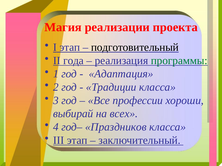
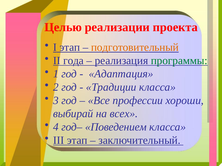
Магия: Магия -> Целью (63, 27)
подготовительный colour: black -> orange (135, 47)
Праздников: Праздников -> Поведением (116, 127)
